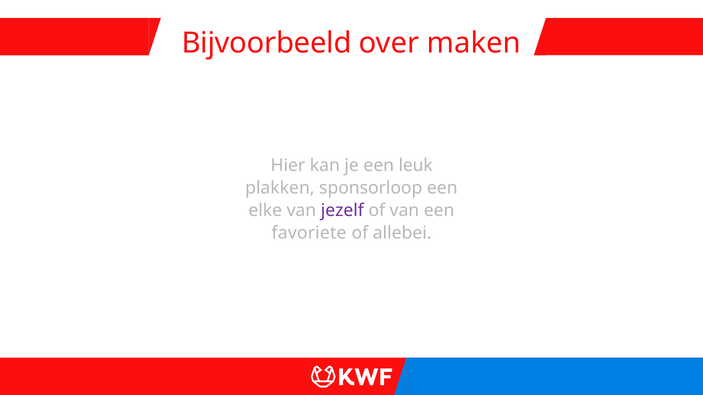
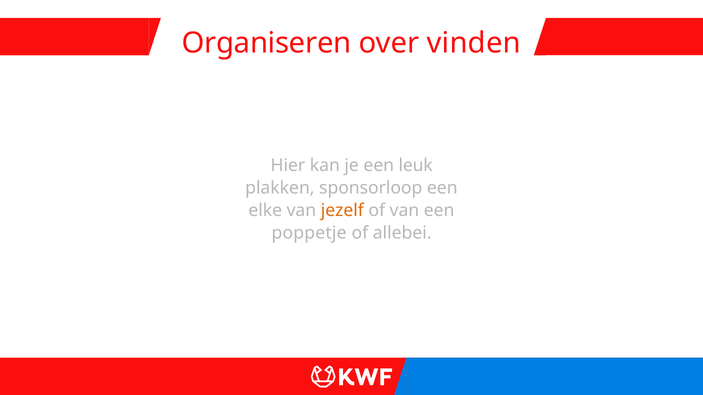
Bijvoorbeeld: Bijvoorbeeld -> Organiseren (267, 43)
maken: maken -> vinden (474, 43)
jezelf colour: purple -> orange (342, 211)
favoriete: favoriete -> poppetje (309, 233)
